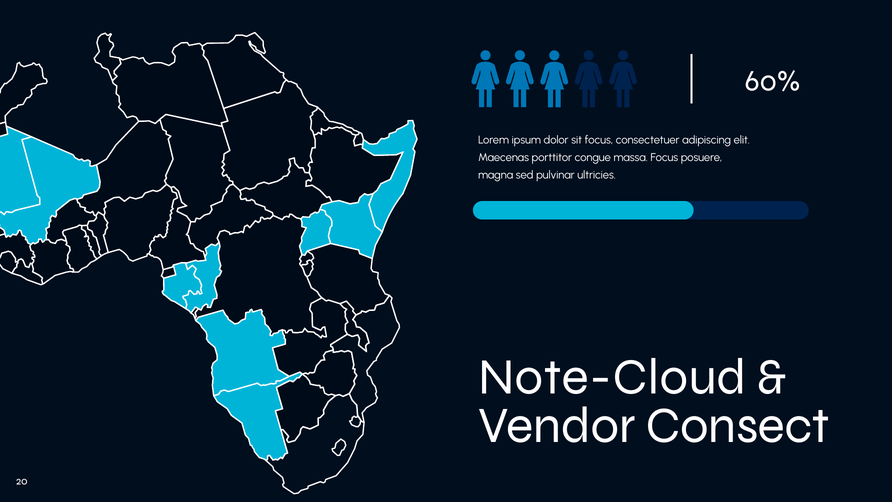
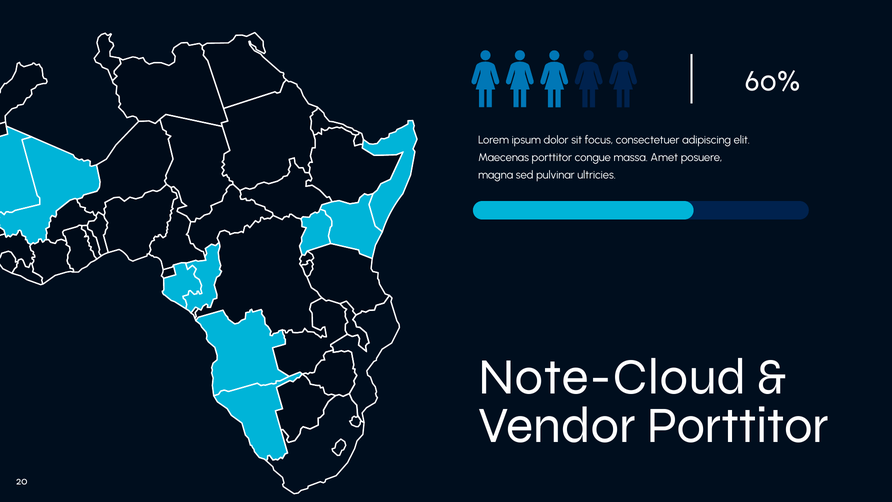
massa Focus: Focus -> Amet (664, 157)
Vendor Consect: Consect -> Porttitor (738, 425)
